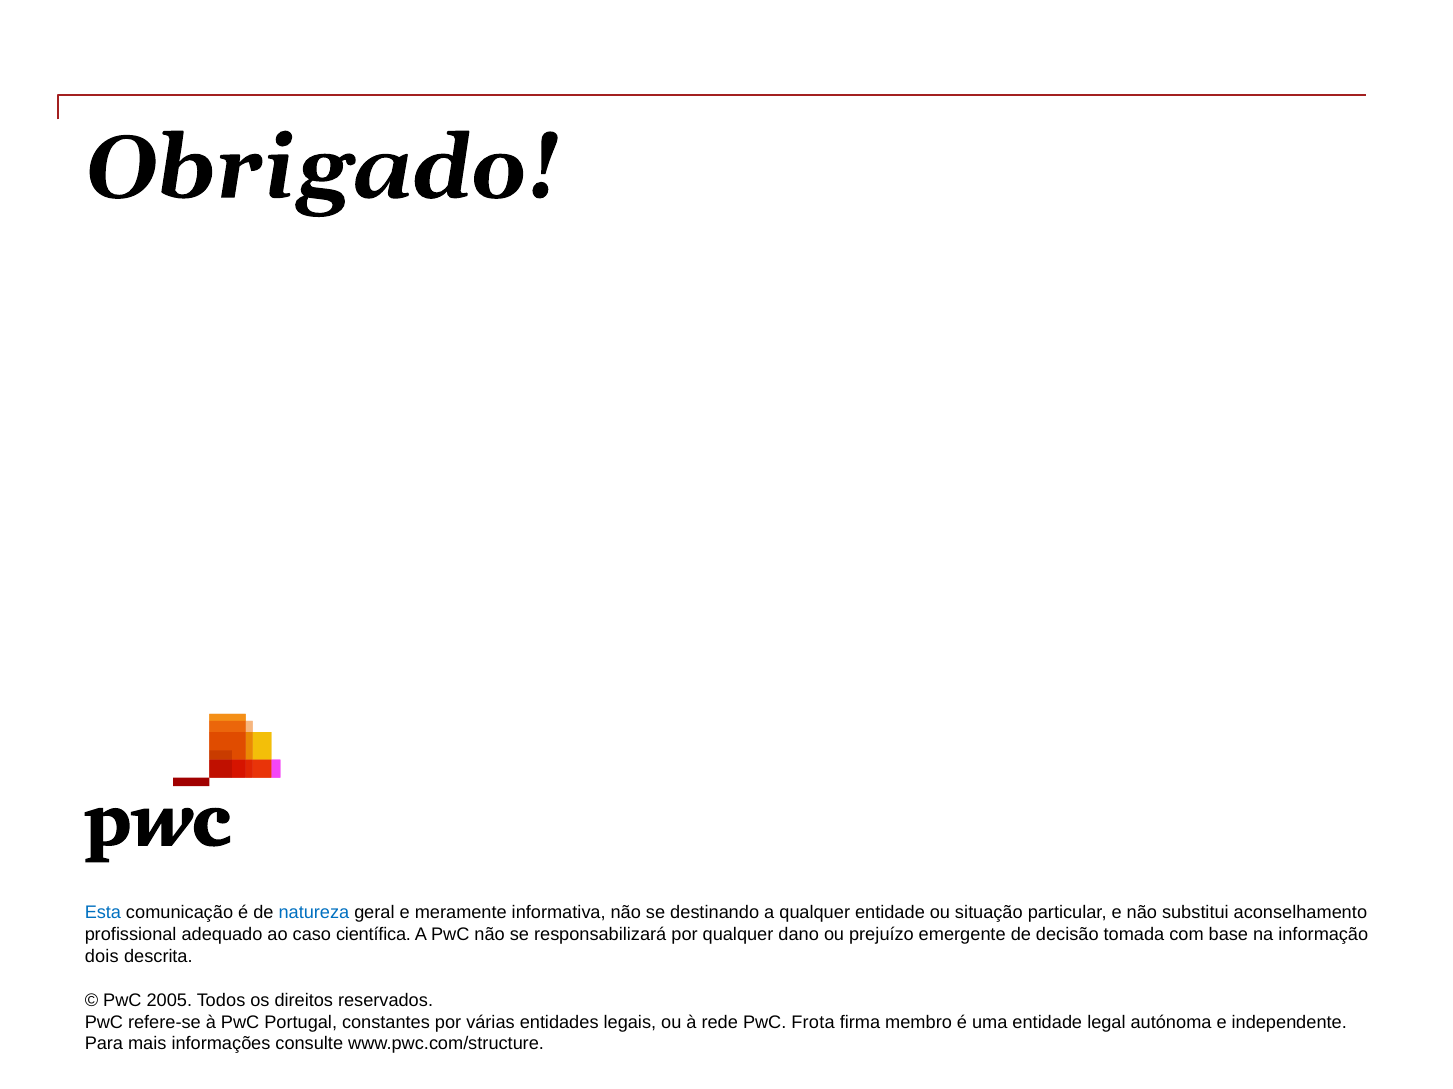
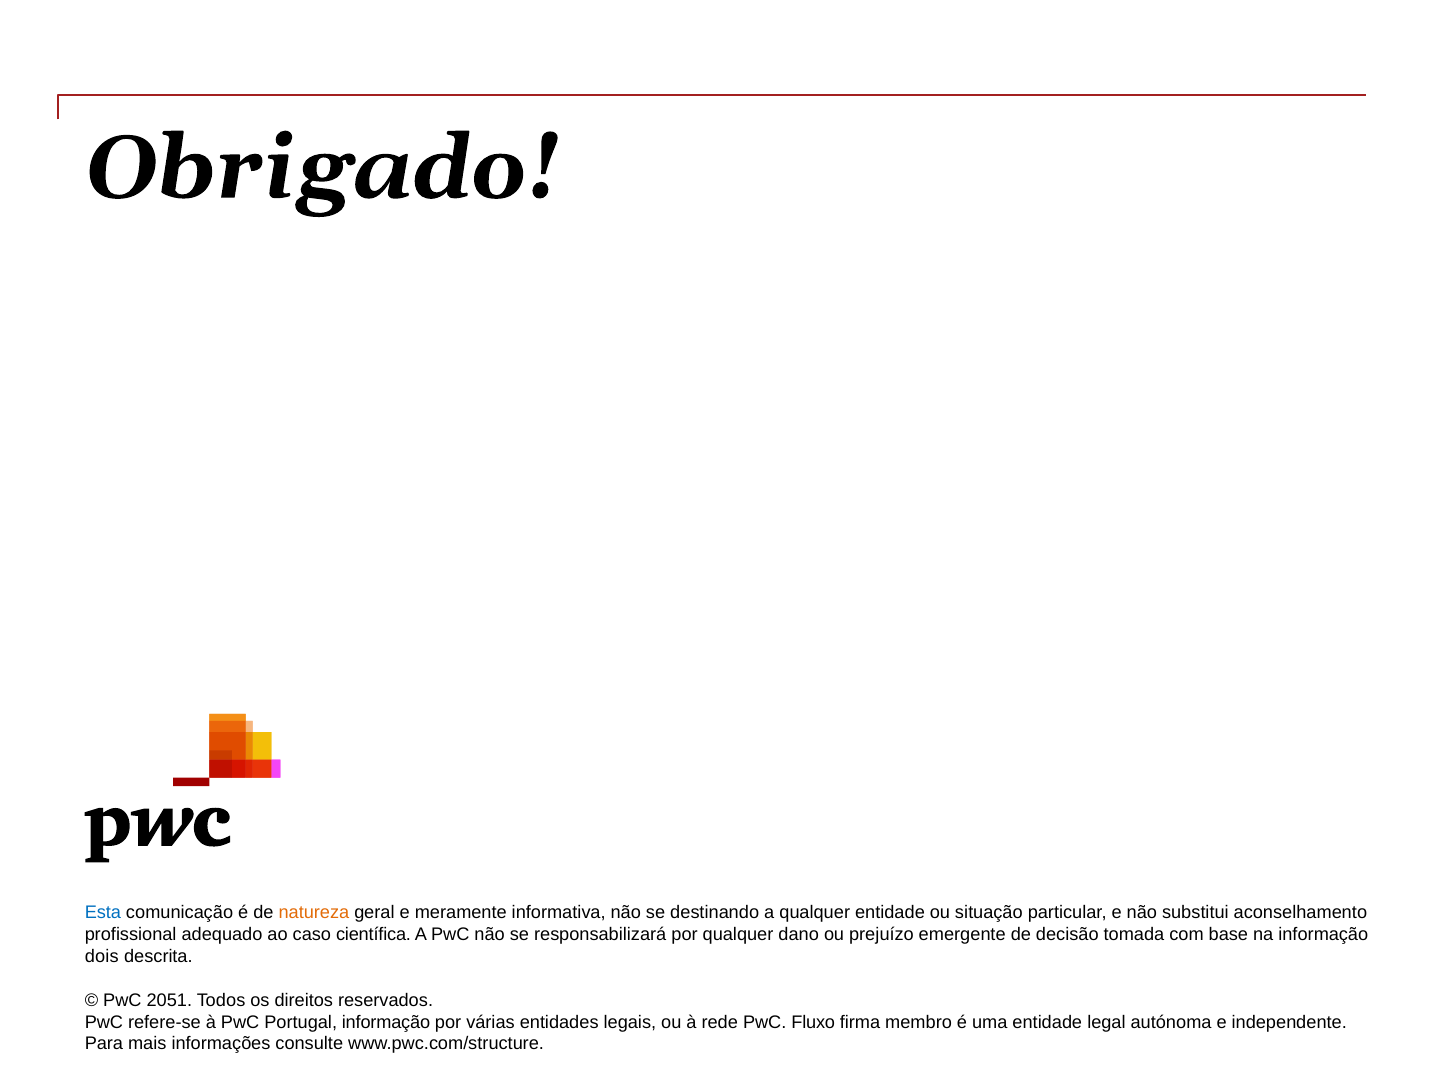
natureza colour: blue -> orange (314, 913)
2005: 2005 -> 2051 (169, 1001)
Portugal constantes: constantes -> informação (386, 1023)
Frota: Frota -> Fluxo (813, 1023)
